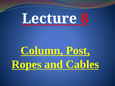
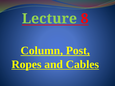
Lecture colour: white -> light green (49, 19)
